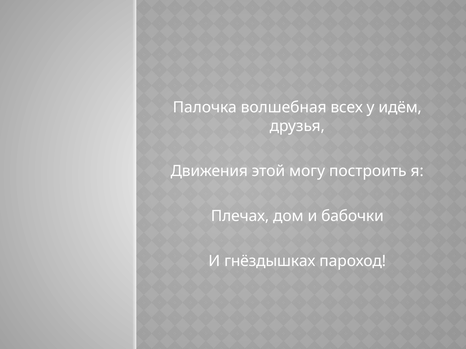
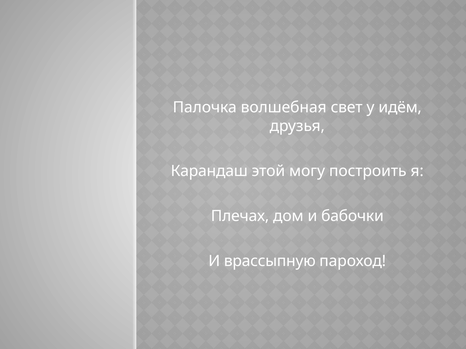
всех: всех -> свет (347, 108)
Движения: Движения -> Карандаш (209, 171)
гнёздышках: гнёздышках -> врассыпную (270, 261)
